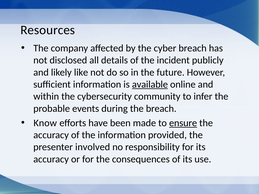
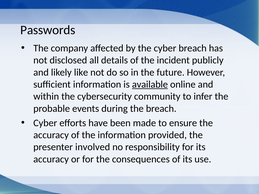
Resources: Resources -> Passwords (48, 30)
Know: Know -> Cyber (45, 123)
ensure underline: present -> none (183, 123)
